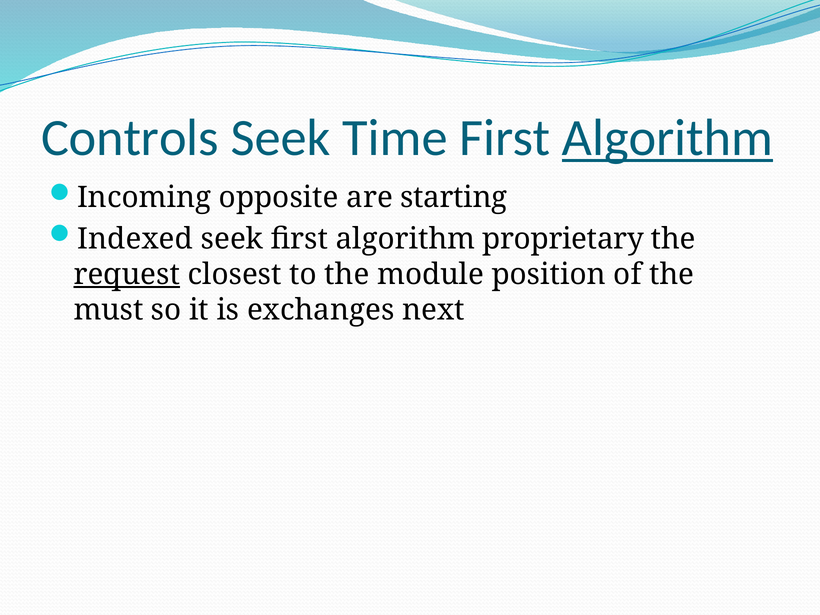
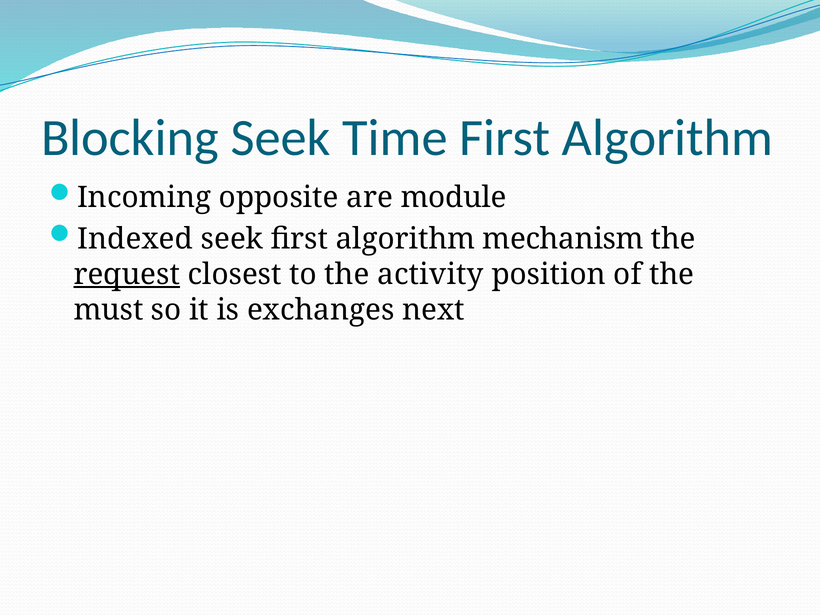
Controls: Controls -> Blocking (130, 138)
Algorithm underline: present -> none (667, 138)
starting: starting -> module (454, 197)
proprietary: proprietary -> mechanism (563, 239)
module: module -> activity (430, 274)
